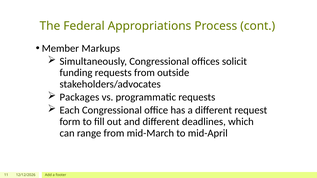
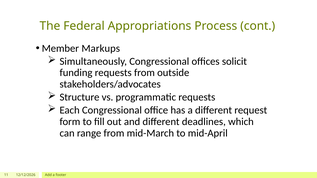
Packages: Packages -> Structure (80, 97)
